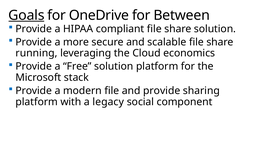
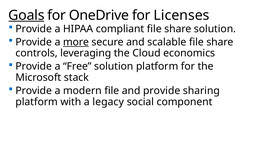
Between: Between -> Licenses (182, 15)
more underline: none -> present (76, 42)
running: running -> controls (37, 53)
